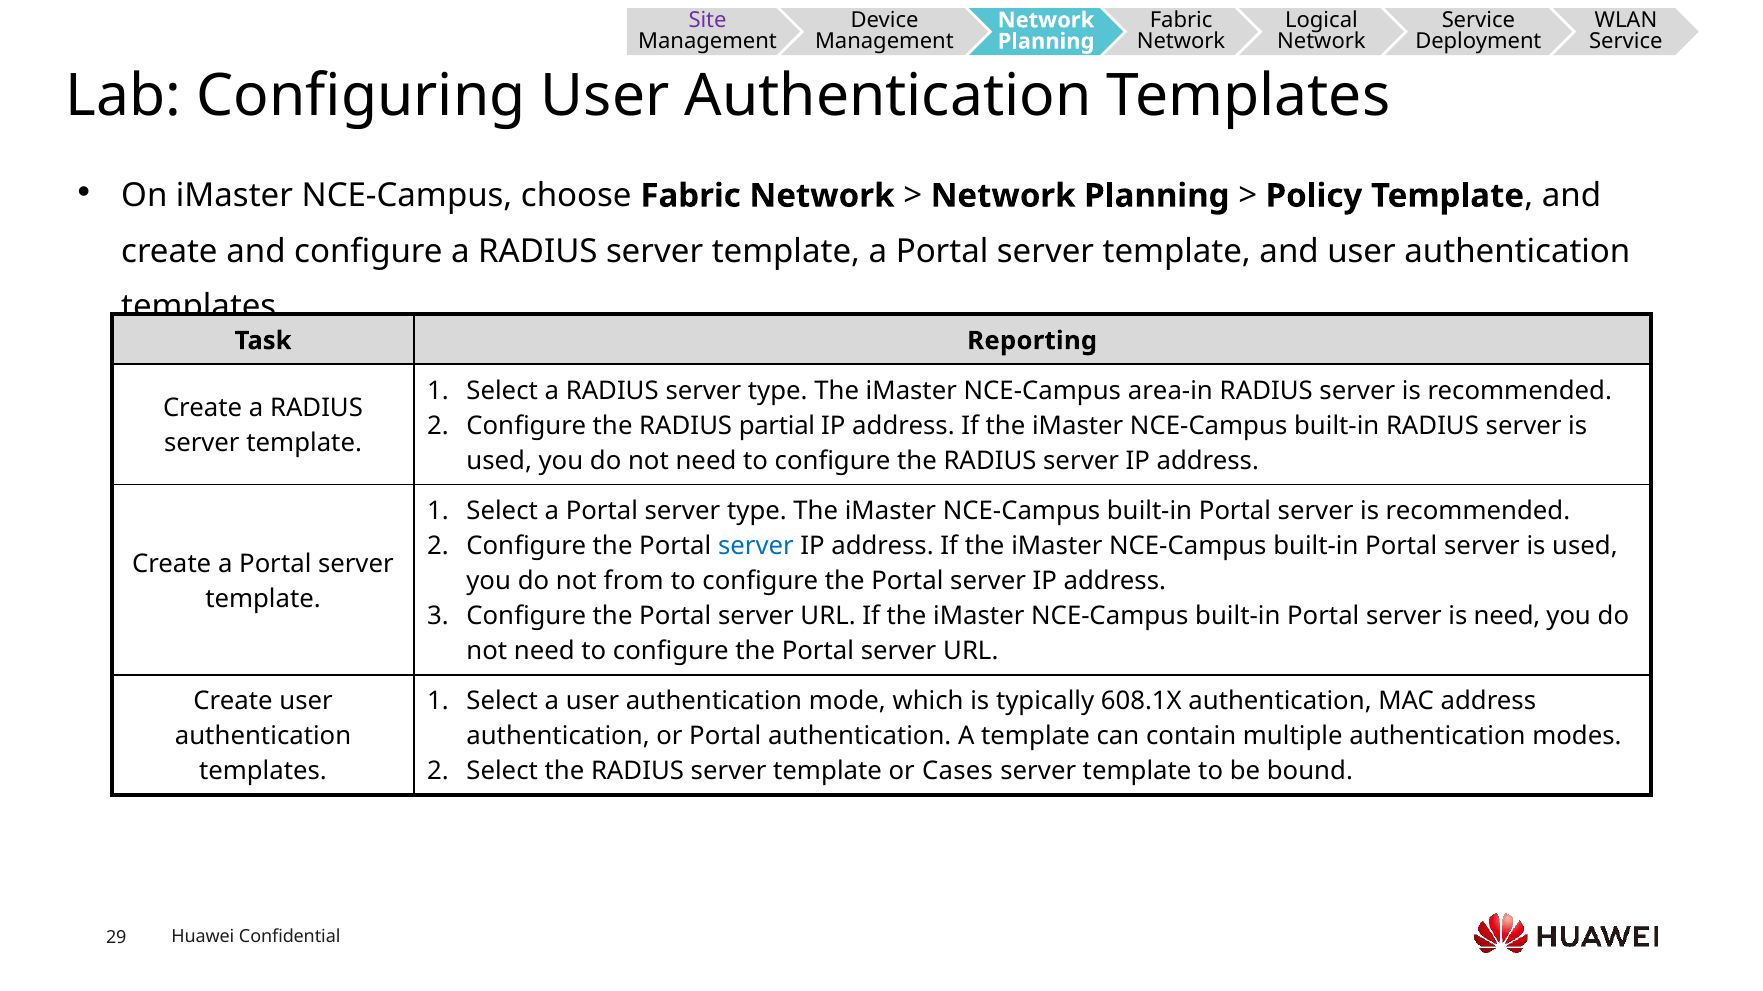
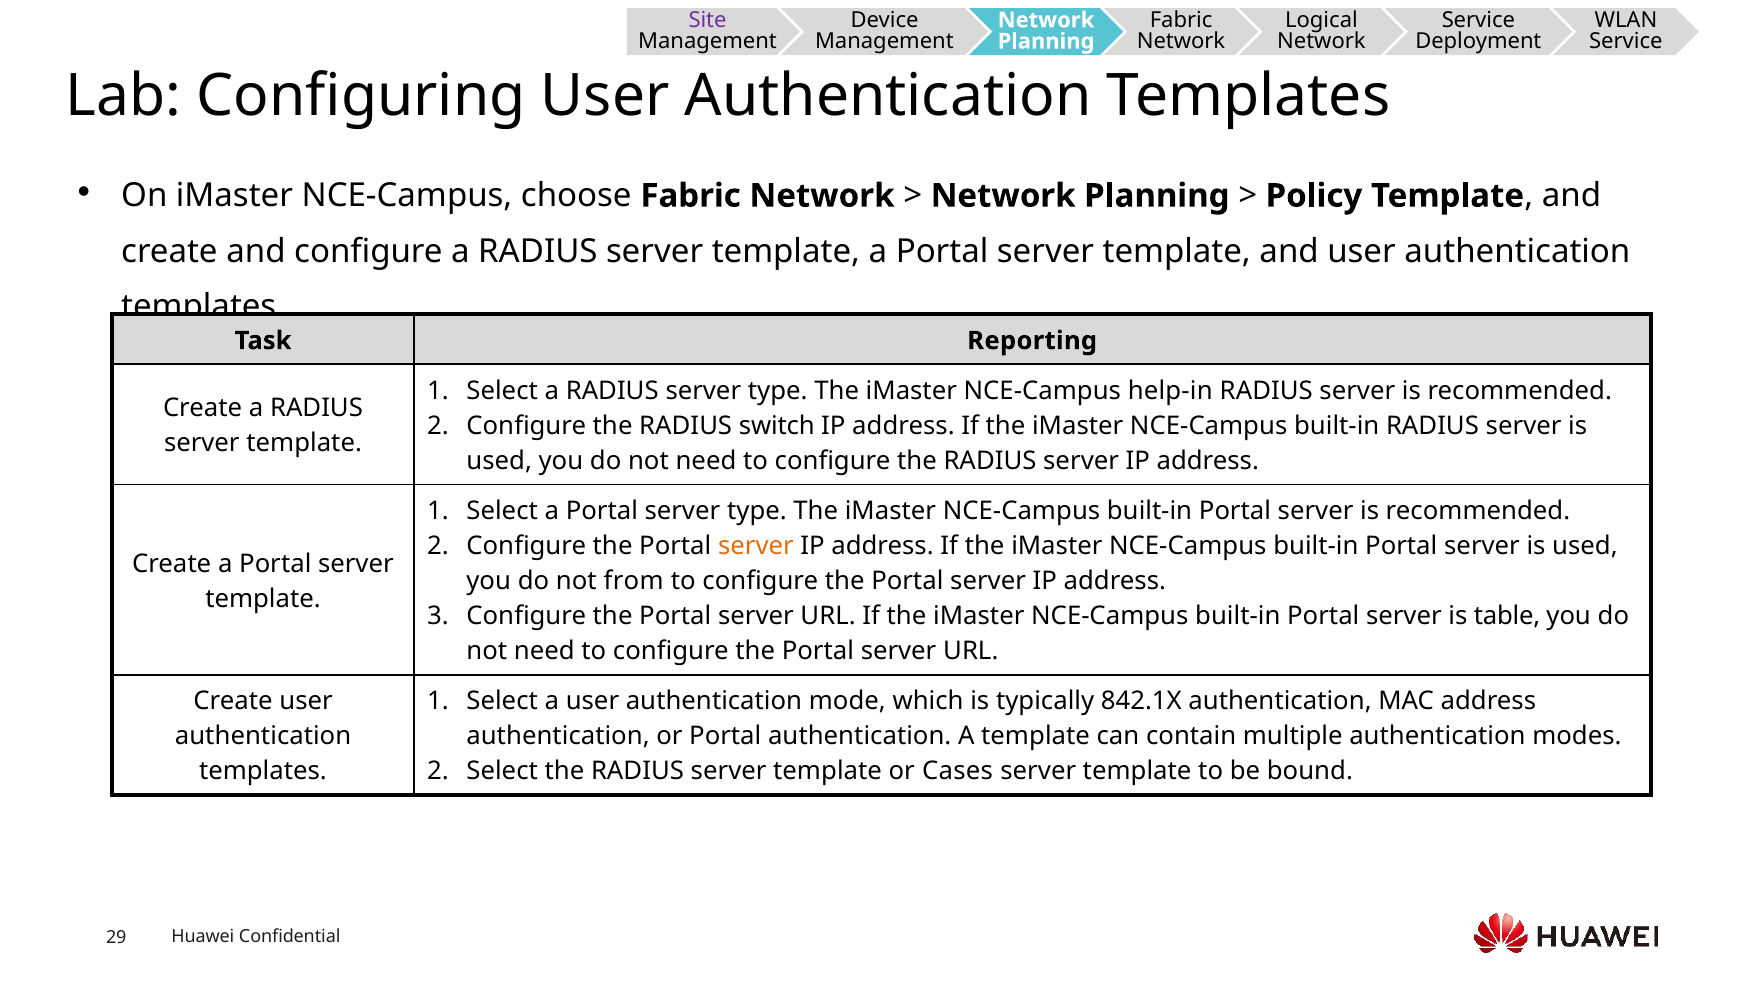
area-in: area-in -> help-in (1170, 391)
partial: partial -> switch (777, 426)
server colour: blue -> orange (756, 546)
is need: need -> table (1507, 617)
608.1X: 608.1X -> 842.1X (1141, 702)
